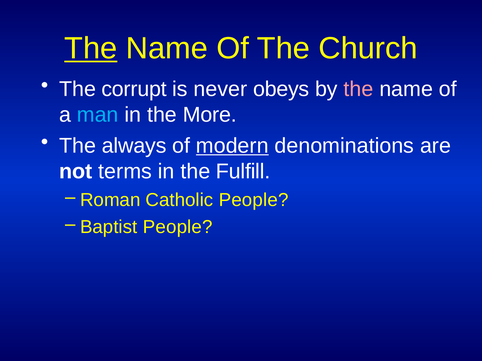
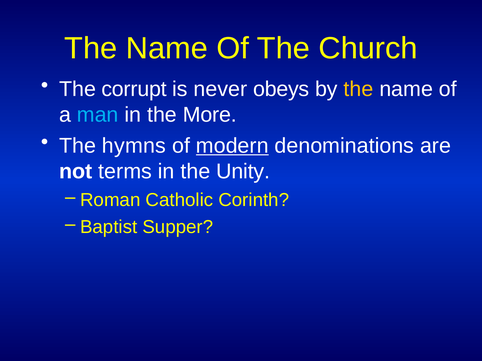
The underline: present -> none (91, 48)
the colour: pink -> yellow (358, 89)
always: always -> hymns (134, 146)
Fulfill: Fulfill -> Unity (243, 172)
Catholic People: People -> Corinth (254, 200)
Baptist People: People -> Supper (178, 227)
